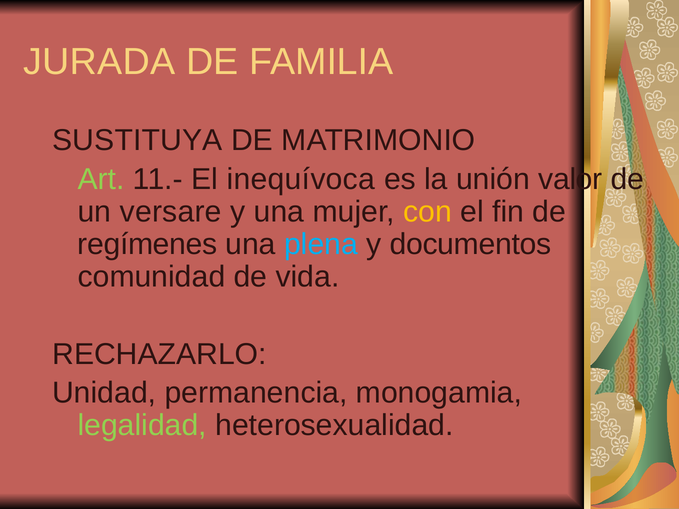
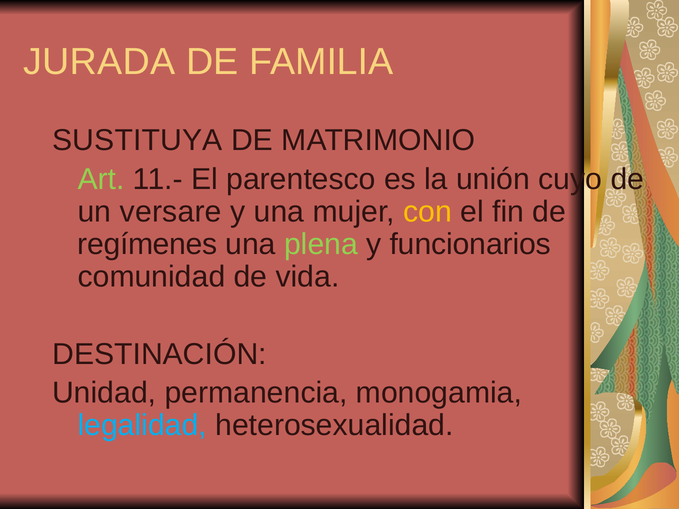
inequívoca: inequívoca -> parentesco (301, 179)
valor: valor -> cuyo (570, 179)
plena colour: light blue -> light green (321, 244)
documentos: documentos -> funcionarios (470, 244)
RECHAZARLO: RECHAZARLO -> DESTINACIÓN (160, 354)
legalidad colour: light green -> light blue (142, 426)
